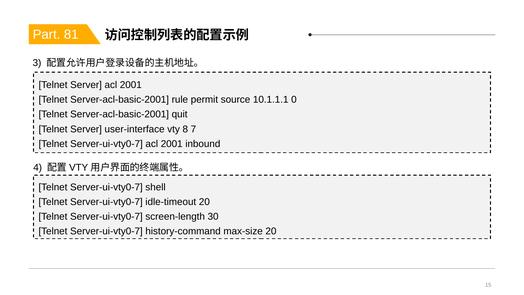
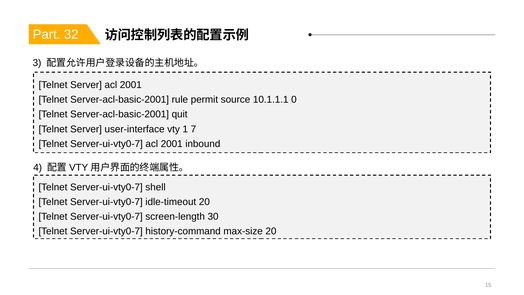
81: 81 -> 32 (71, 35)
8: 8 -> 1 (185, 129)
